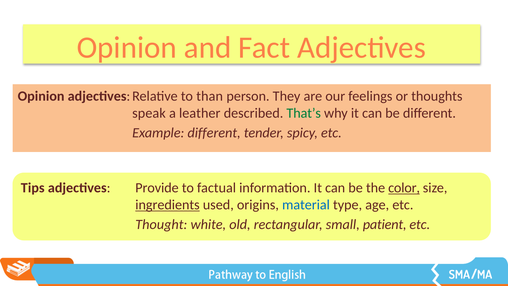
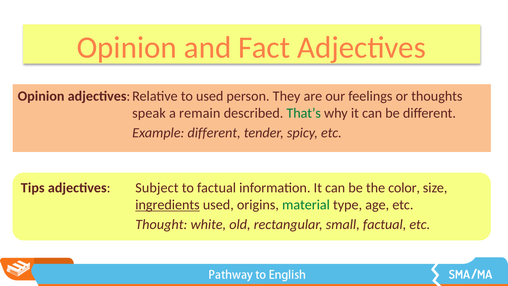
to than: than -> used (210, 96)
leather: leather -> remain (200, 113)
Provide: Provide -> Subject (157, 188)
color underline: present -> none (404, 188)
material colour: blue -> green (306, 205)
small patient: patient -> factual (385, 224)
